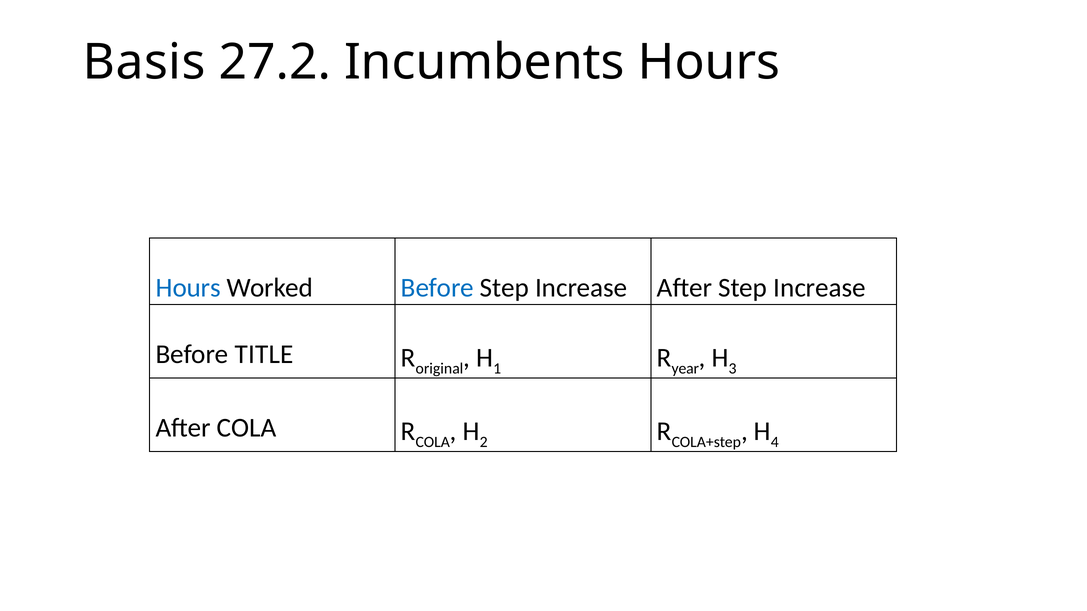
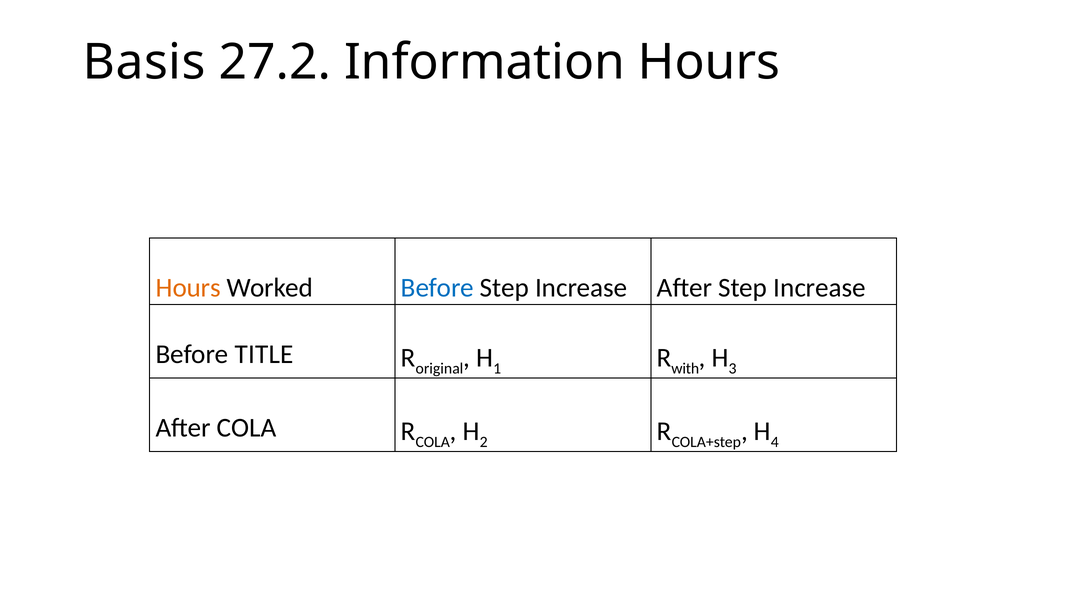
Incumbents: Incumbents -> Information (484, 63)
Hours colour: blue -> orange (188, 288)
year: year -> with (685, 369)
